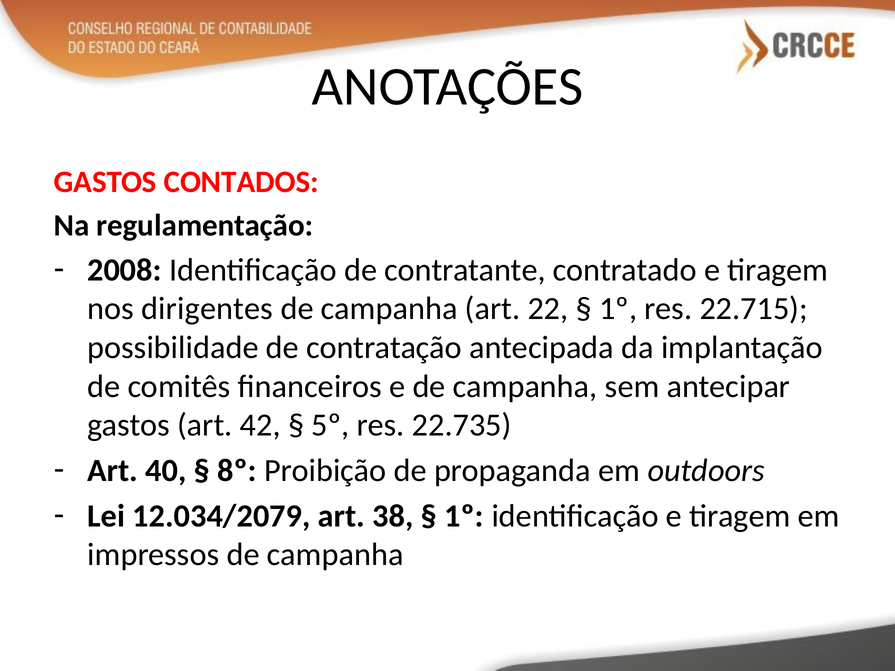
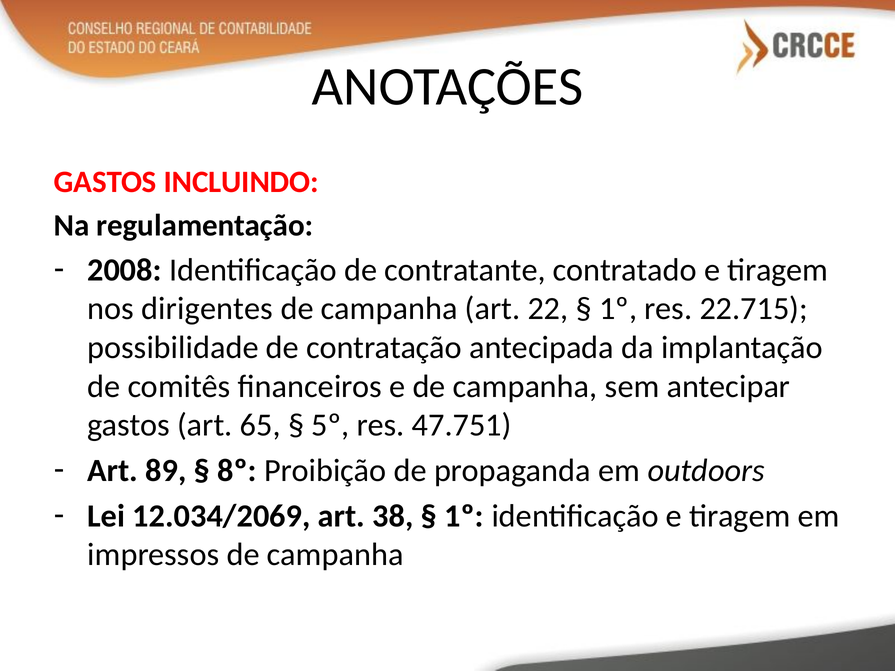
CONTADOS: CONTADOS -> INCLUINDO (241, 182)
42: 42 -> 65 (260, 425)
22.735: 22.735 -> 47.751 (462, 425)
40: 40 -> 89 (166, 471)
12.034/2079: 12.034/2079 -> 12.034/2069 (221, 516)
